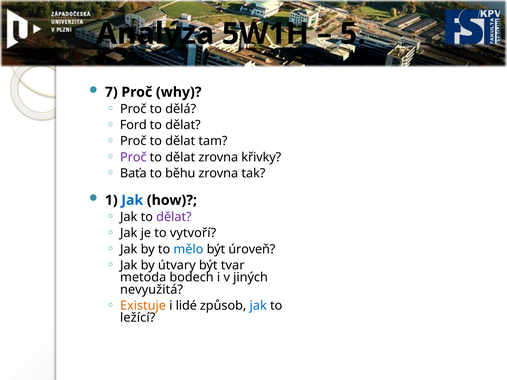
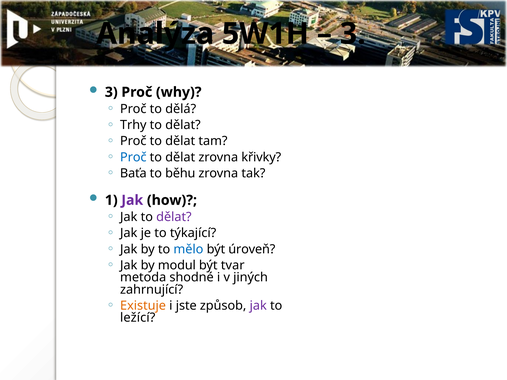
5: 5 -> 3 (353, 34)
7: 7 -> 3 (111, 92)
Ford: Ford -> Trhy (133, 125)
Proč colour: purple -> blue (133, 157)
Jak colour: blue -> purple (132, 200)
vytvoří: vytvoří -> týkající (193, 233)
útvary: útvary -> modul (177, 265)
bodech: bodech -> shodné (192, 278)
nevyužitá: nevyužitá -> zahrnující (152, 290)
lidé: lidé -> jste (186, 306)
jak colour: blue -> purple (258, 306)
